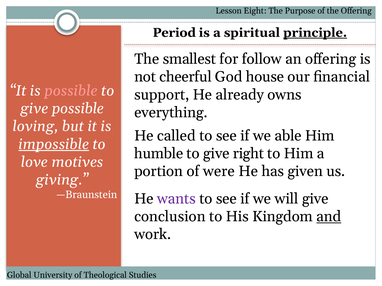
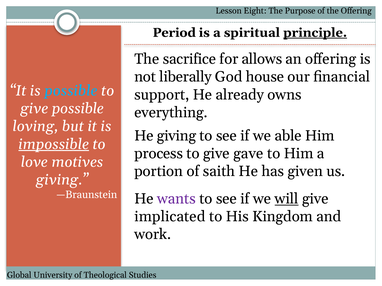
smallest: smallest -> sacrifice (189, 59)
follow: follow -> allows (262, 59)
cheerful: cheerful -> liberally (186, 77)
possible colour: pink -> light blue (71, 91)
He called: called -> giving (176, 136)
humble: humble -> process (159, 154)
right: right -> gave (248, 154)
were: were -> saith (219, 172)
will underline: none -> present (287, 199)
conclusion: conclusion -> implicated (170, 217)
and underline: present -> none (329, 217)
